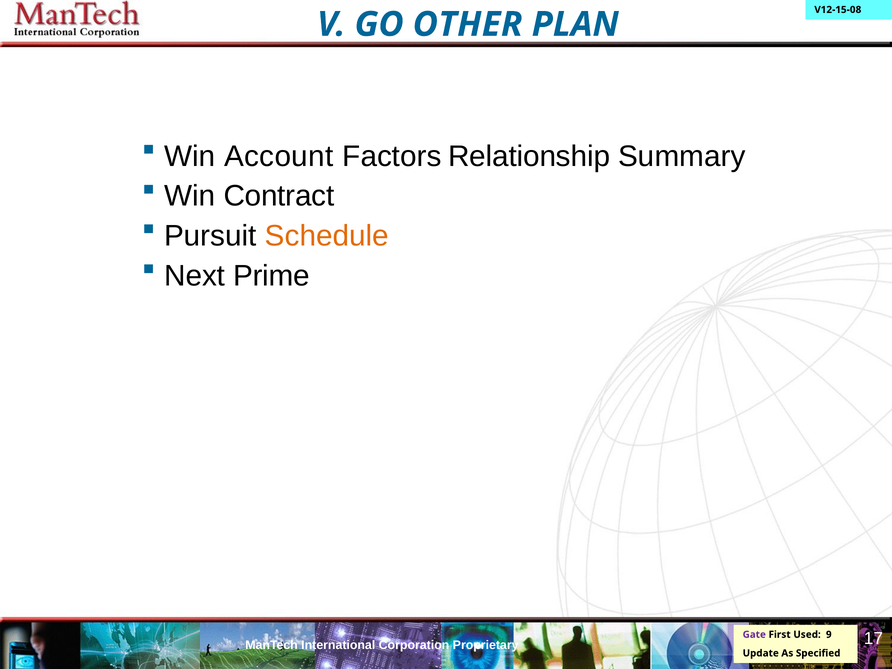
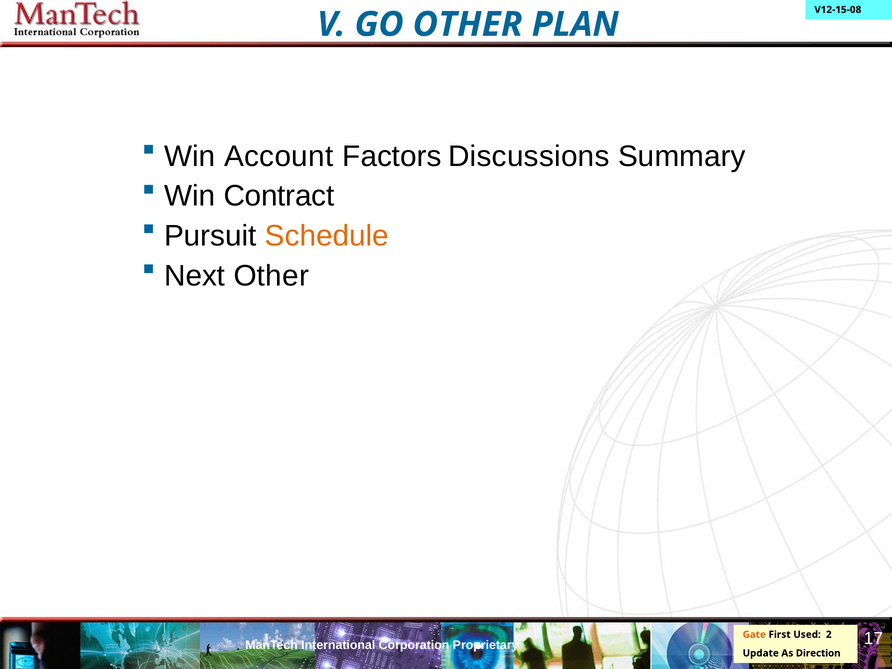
Relationship: Relationship -> Discussions (529, 156)
Next Prime: Prime -> Other (271, 276)
Gate colour: purple -> orange (754, 635)
9: 9 -> 2 (829, 635)
Specified: Specified -> Direction (818, 653)
